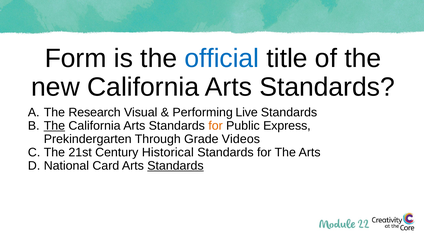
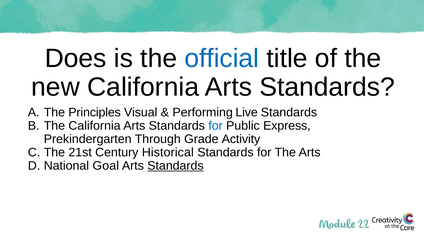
Form: Form -> Does (76, 59)
Research: Research -> Principles (95, 113)
The underline: present -> none (54, 126)
for colour: orange -> blue (216, 126)
Videos: Videos -> Activity (241, 139)
Card: Card -> Goal (106, 166)
